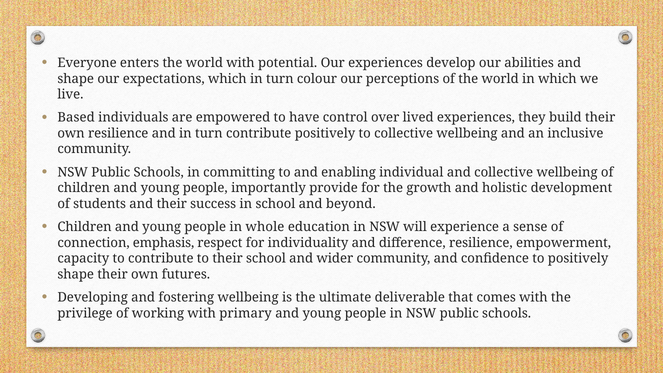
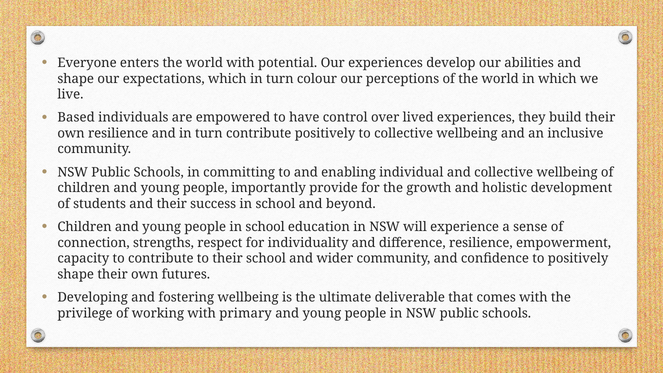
people in whole: whole -> school (265, 227)
emphasis: emphasis -> strengths (164, 243)
